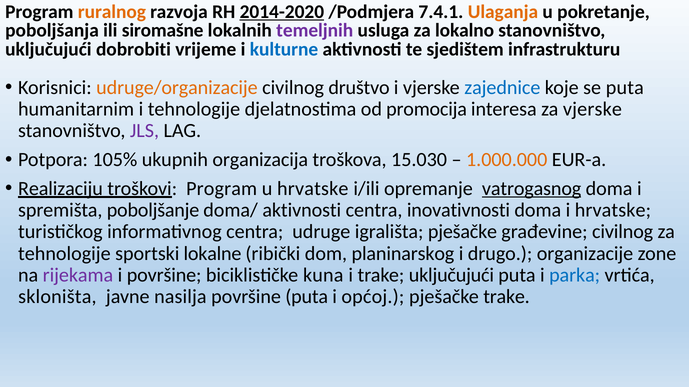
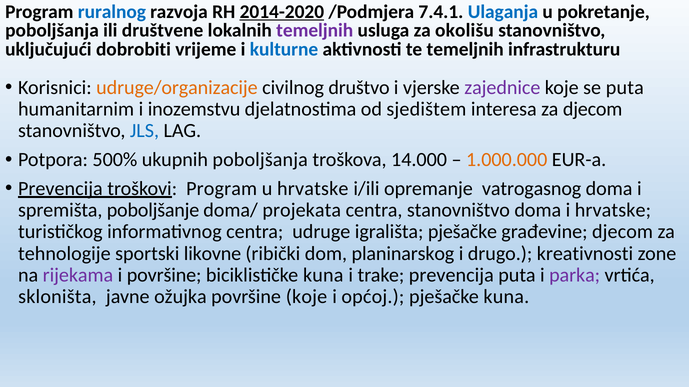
ruralnog colour: orange -> blue (112, 12)
Ulaganja colour: orange -> blue (503, 12)
siromašne: siromašne -> društvene (163, 31)
lokalno: lokalno -> okolišu (464, 31)
te sjedištem: sjedištem -> temeljnih (465, 49)
zajednice colour: blue -> purple (502, 88)
i tehnologije: tehnologije -> inozemstvu (194, 109)
promocija: promocija -> sjedištem (426, 109)
za vjerske: vjerske -> djecom (593, 109)
JLS colour: purple -> blue (144, 131)
105%: 105% -> 500% (115, 160)
ukupnih organizacija: organizacija -> poboljšanja (260, 160)
15.030: 15.030 -> 14.000 (419, 160)
Realizaciju: Realizaciju -> Prevencija (60, 189)
vatrogasnog underline: present -> none (532, 189)
doma/ aktivnosti: aktivnosti -> projekata (302, 210)
centra inovativnosti: inovativnosti -> stanovništvo (458, 210)
građevine civilnog: civilnog -> djecom (623, 232)
lokalne: lokalne -> likovne (213, 254)
organizacije: organizacije -> kreativnosti (585, 254)
trake uključujući: uključujući -> prevencija (451, 275)
parka colour: blue -> purple (575, 275)
nasilja: nasilja -> ožujka (180, 297)
površine puta: puta -> koje (307, 297)
pješačke trake: trake -> kuna (506, 297)
